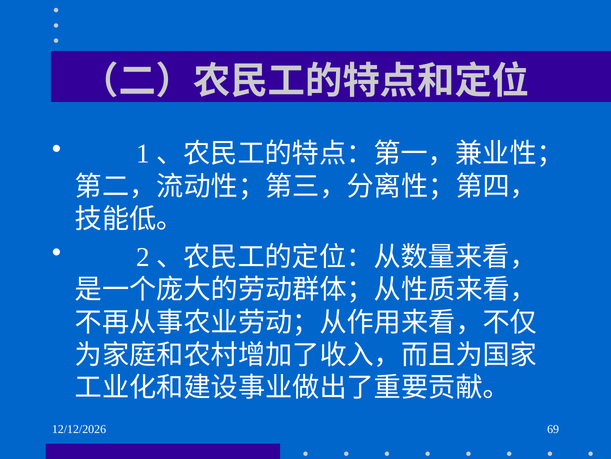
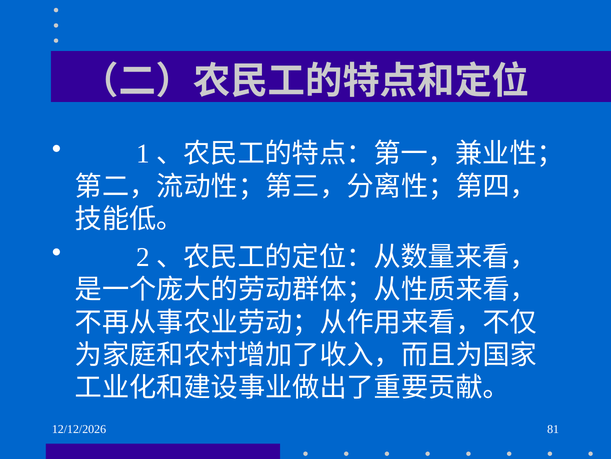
69: 69 -> 81 (553, 429)
